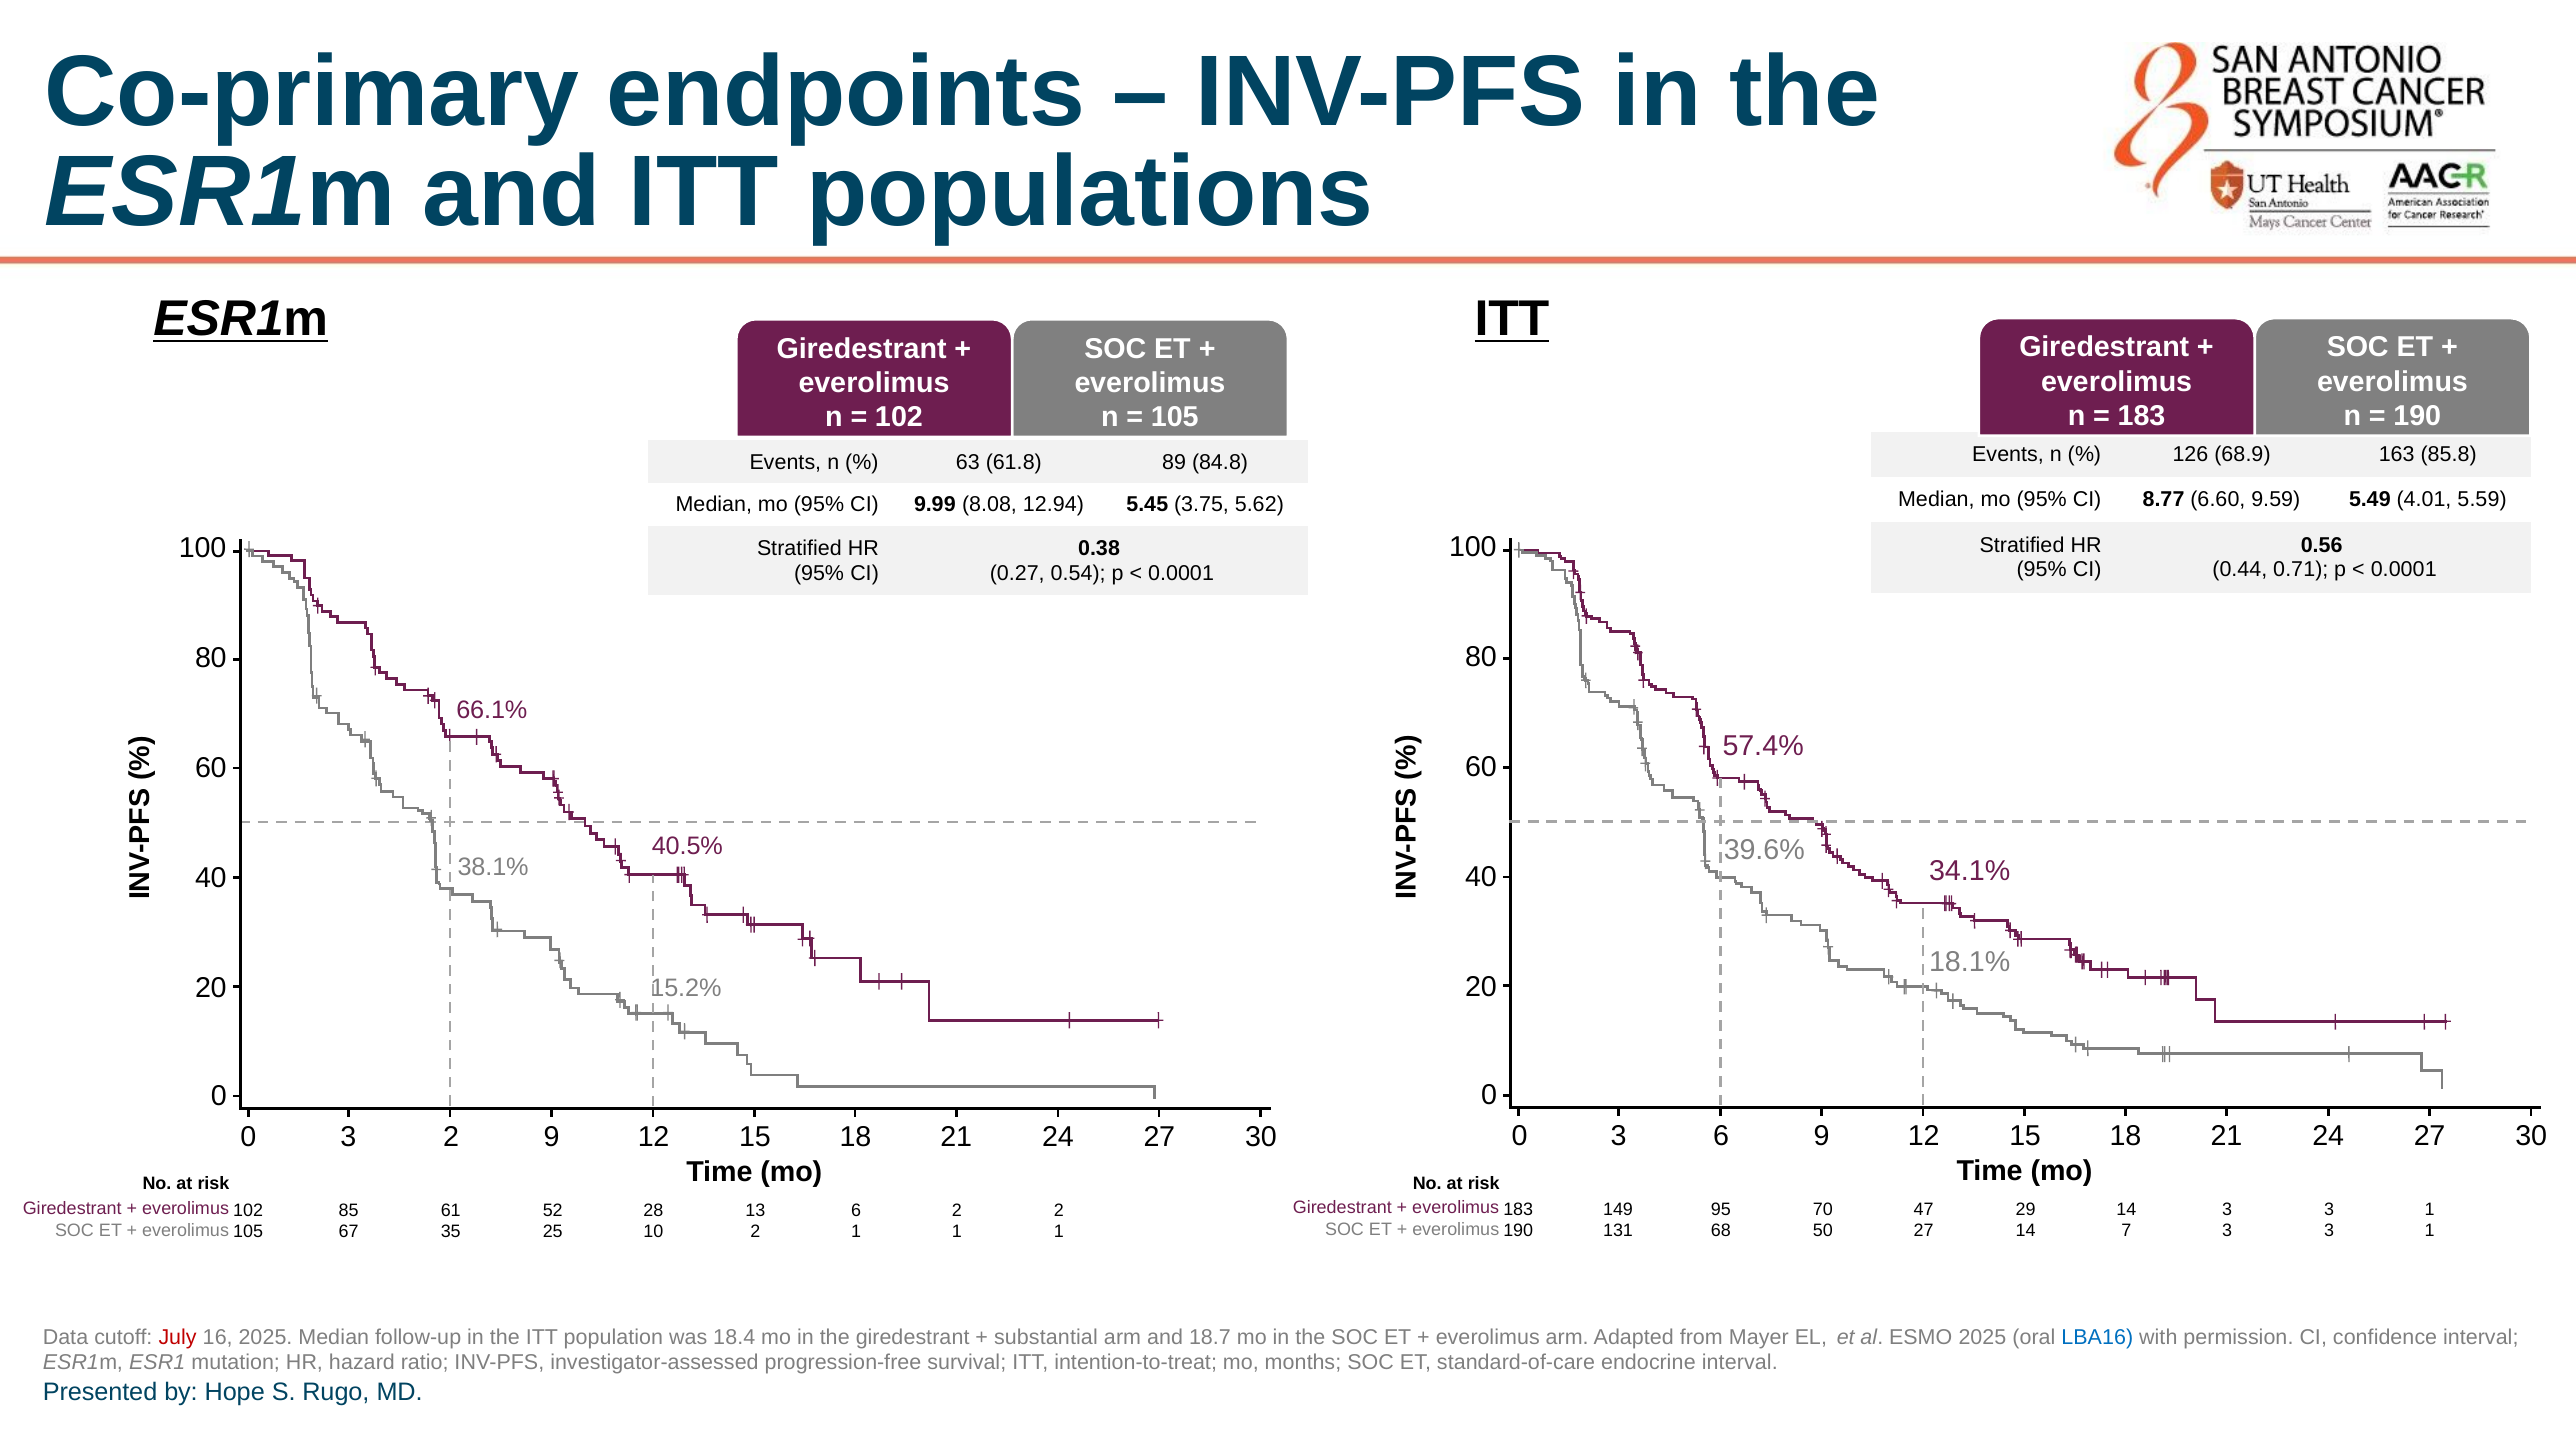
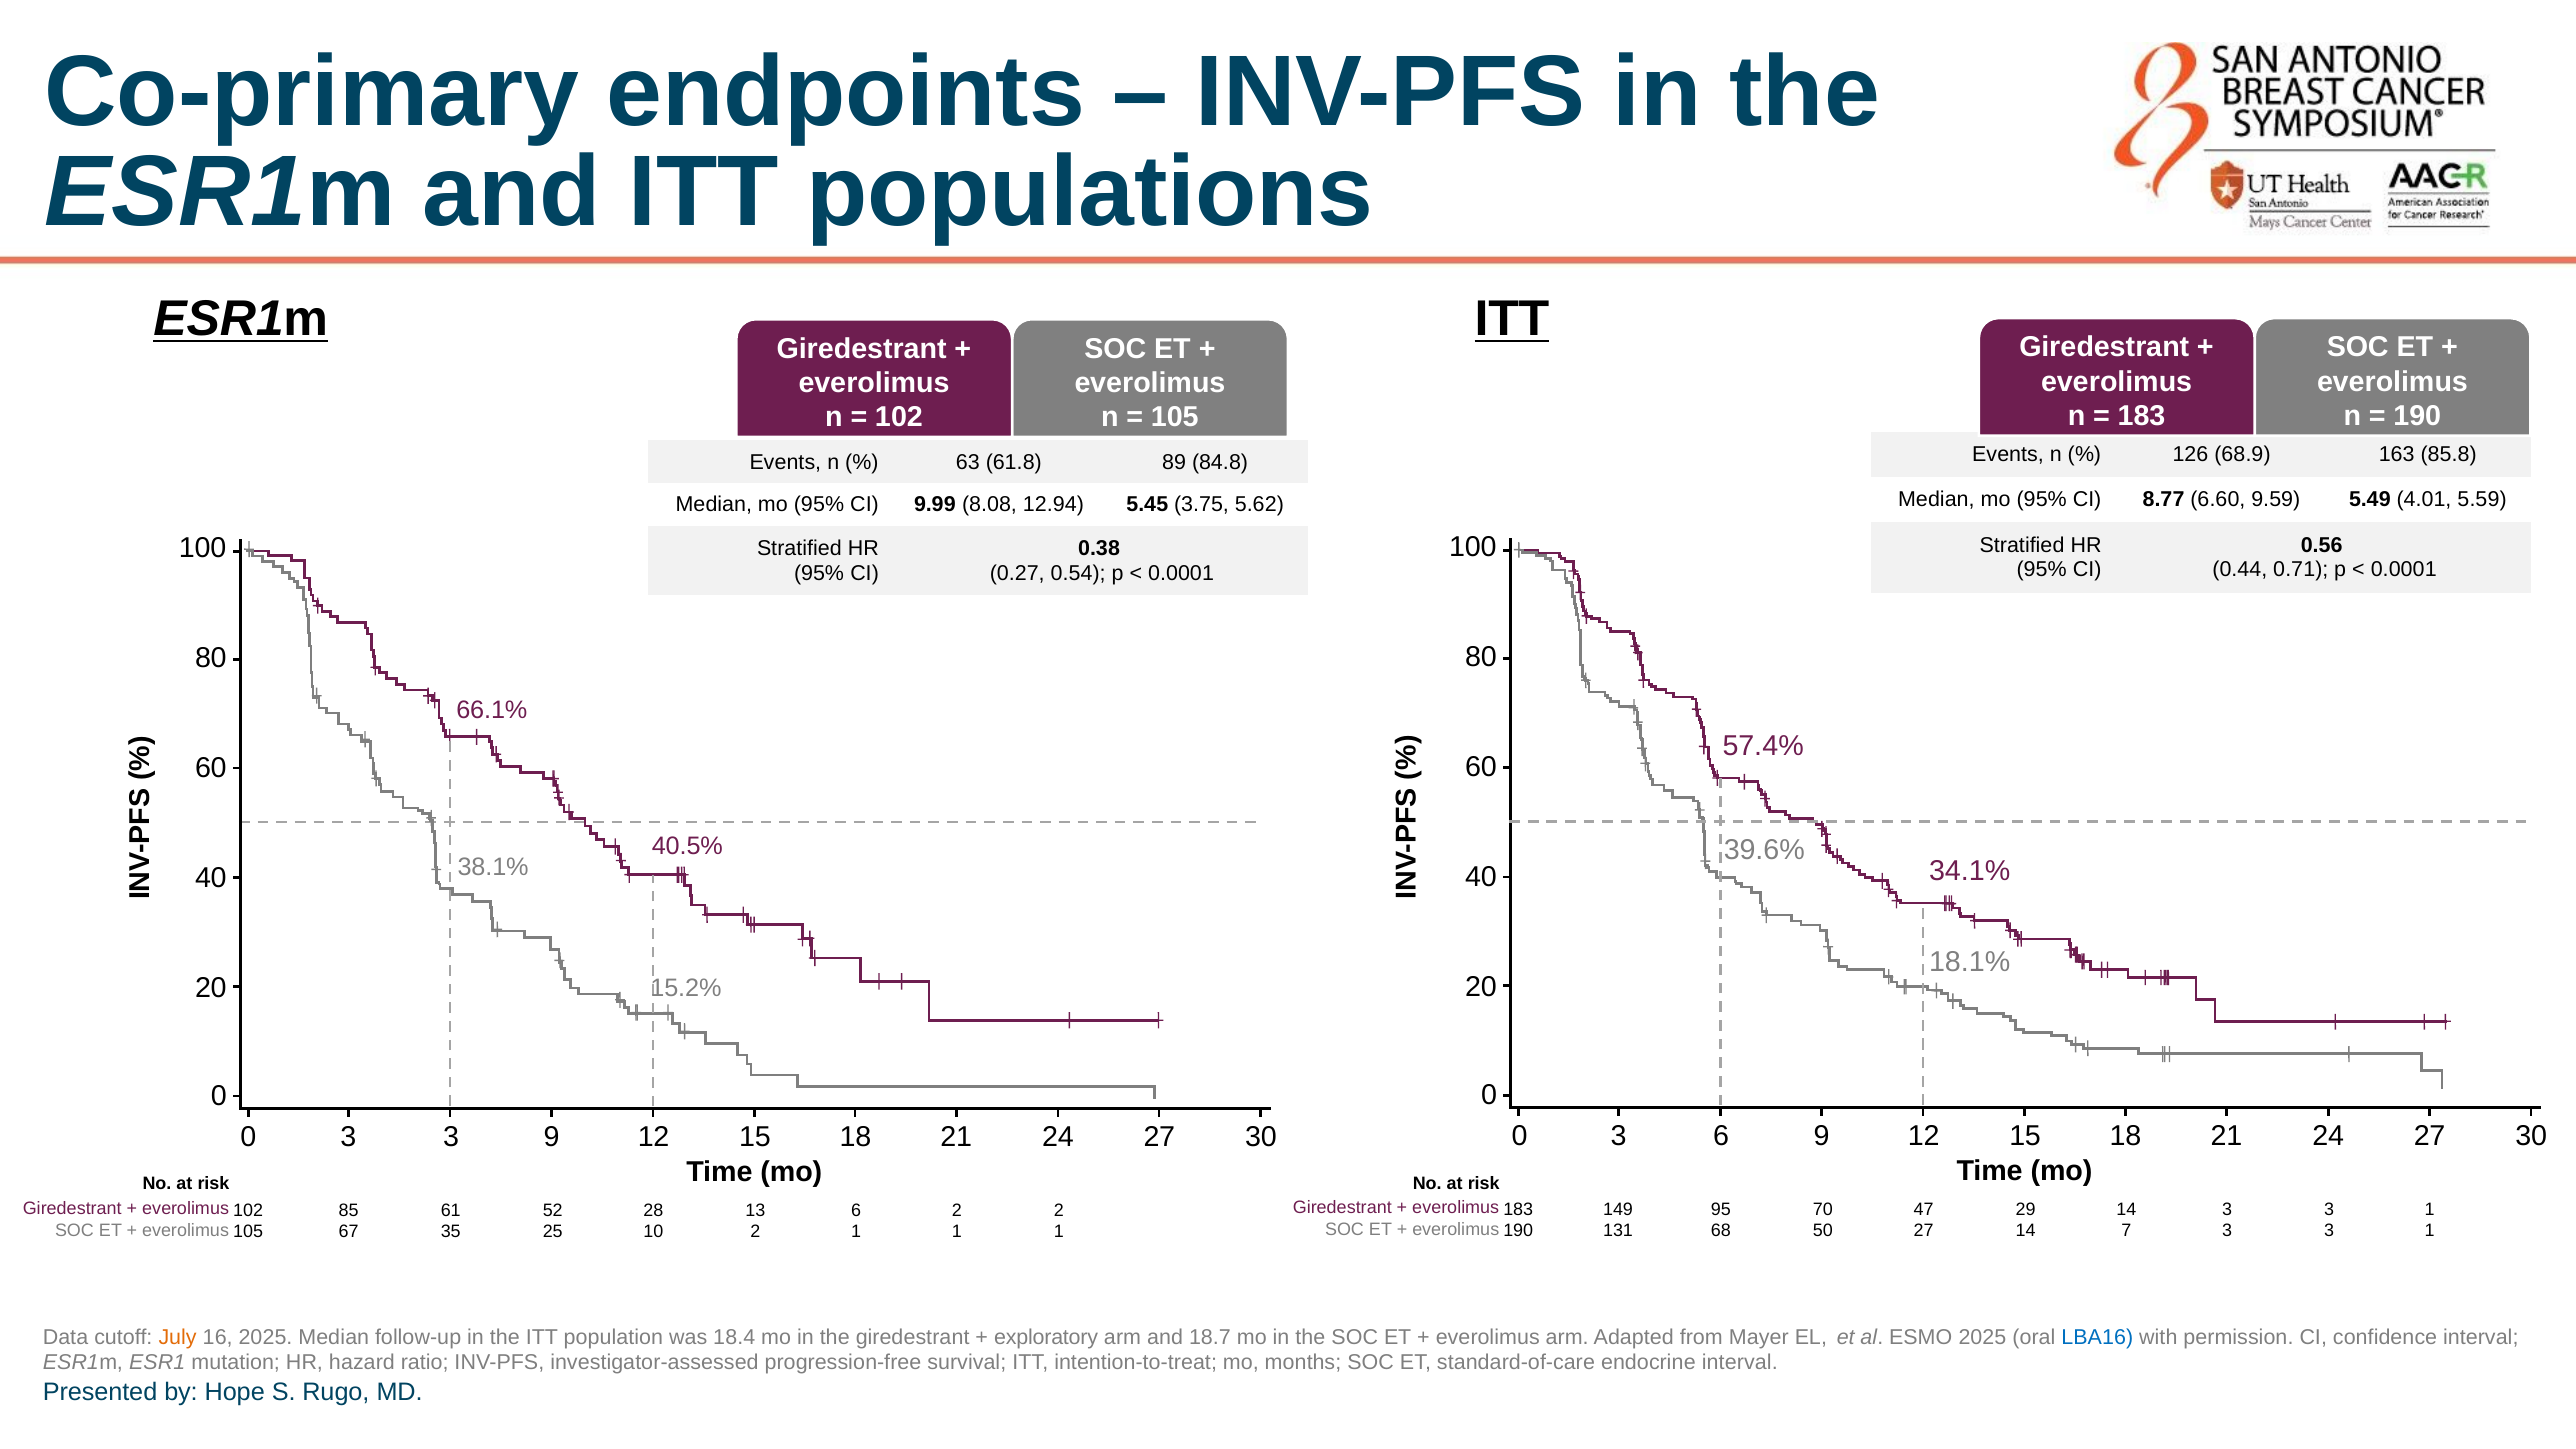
0 3 2: 2 -> 3 (451, 1137)
July colour: red -> orange (178, 1337)
substantial: substantial -> exploratory (1046, 1337)
